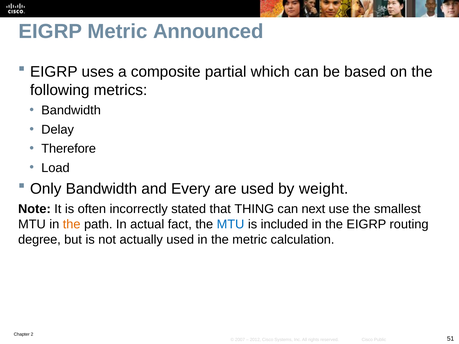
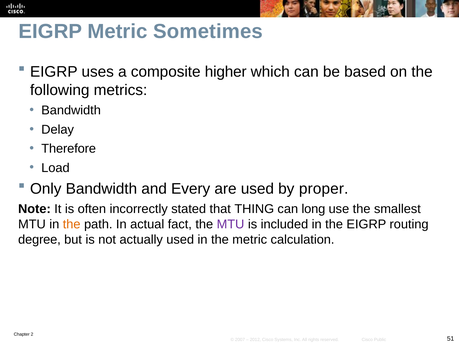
Announced: Announced -> Sometimes (208, 32)
partial: partial -> higher (226, 72)
weight: weight -> proper (324, 189)
next: next -> long (313, 209)
MTU colour: blue -> purple (231, 225)
